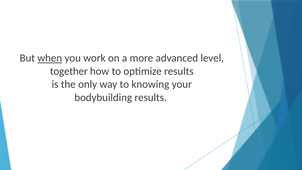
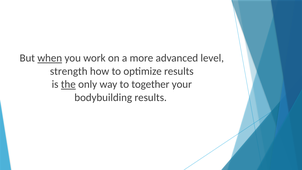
together: together -> strength (69, 71)
the underline: none -> present (68, 84)
knowing: knowing -> together (150, 84)
